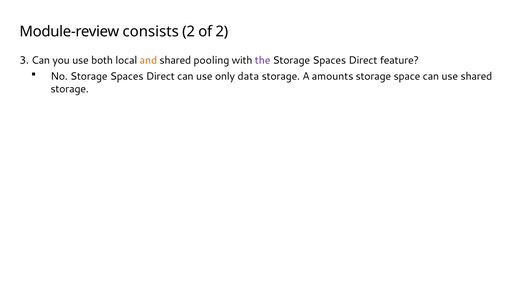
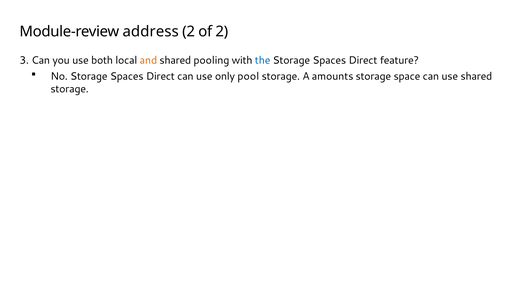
consists: consists -> address (151, 32)
the colour: purple -> blue (263, 60)
data: data -> pool (248, 76)
